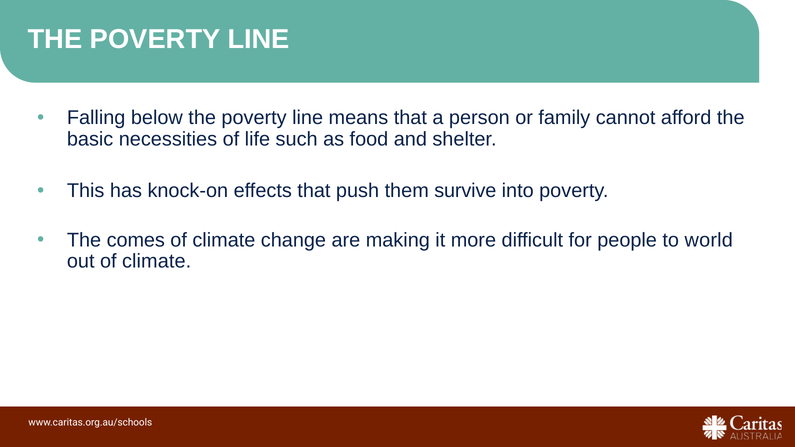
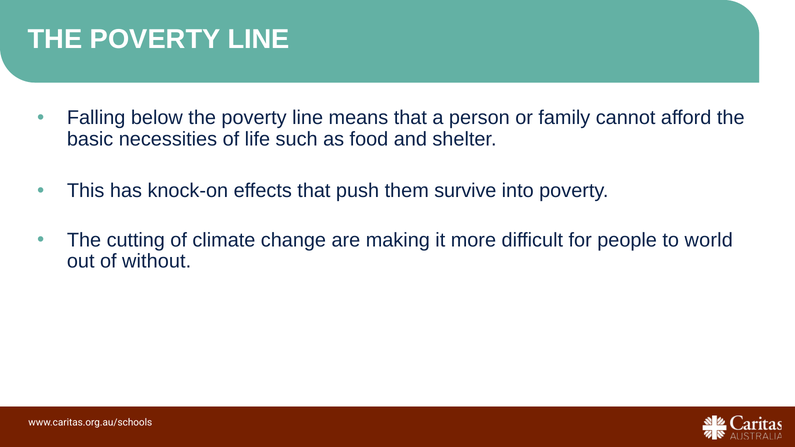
comes: comes -> cutting (136, 240)
out of climate: climate -> without (157, 262)
